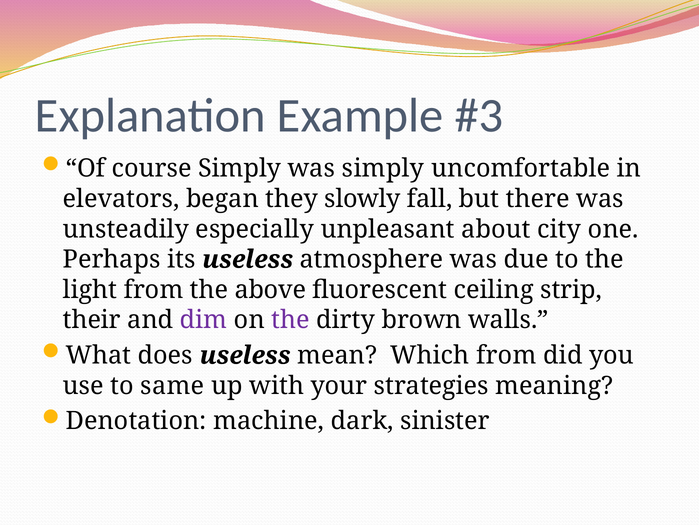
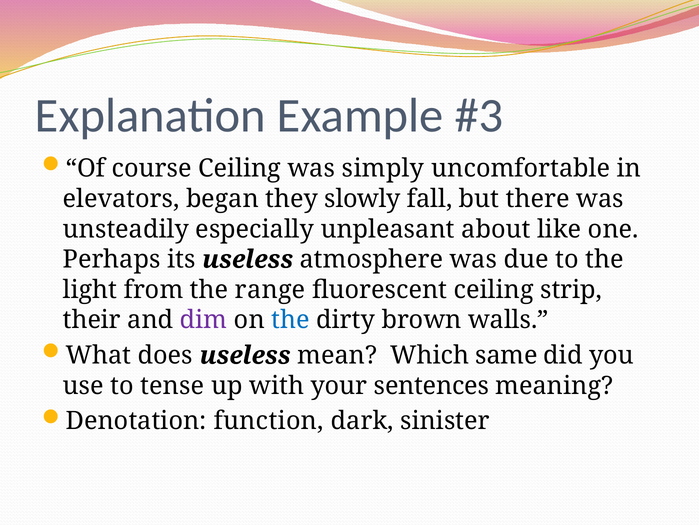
course Simply: Simply -> Ceiling (240, 168)
city: city -> like (559, 229)
above: above -> range (270, 289)
the colour: purple -> blue (291, 320)
Which from: from -> same (506, 355)
same: same -> tense (172, 385)
strategies: strategies -> sentences (431, 385)
machine: machine -> function (269, 421)
